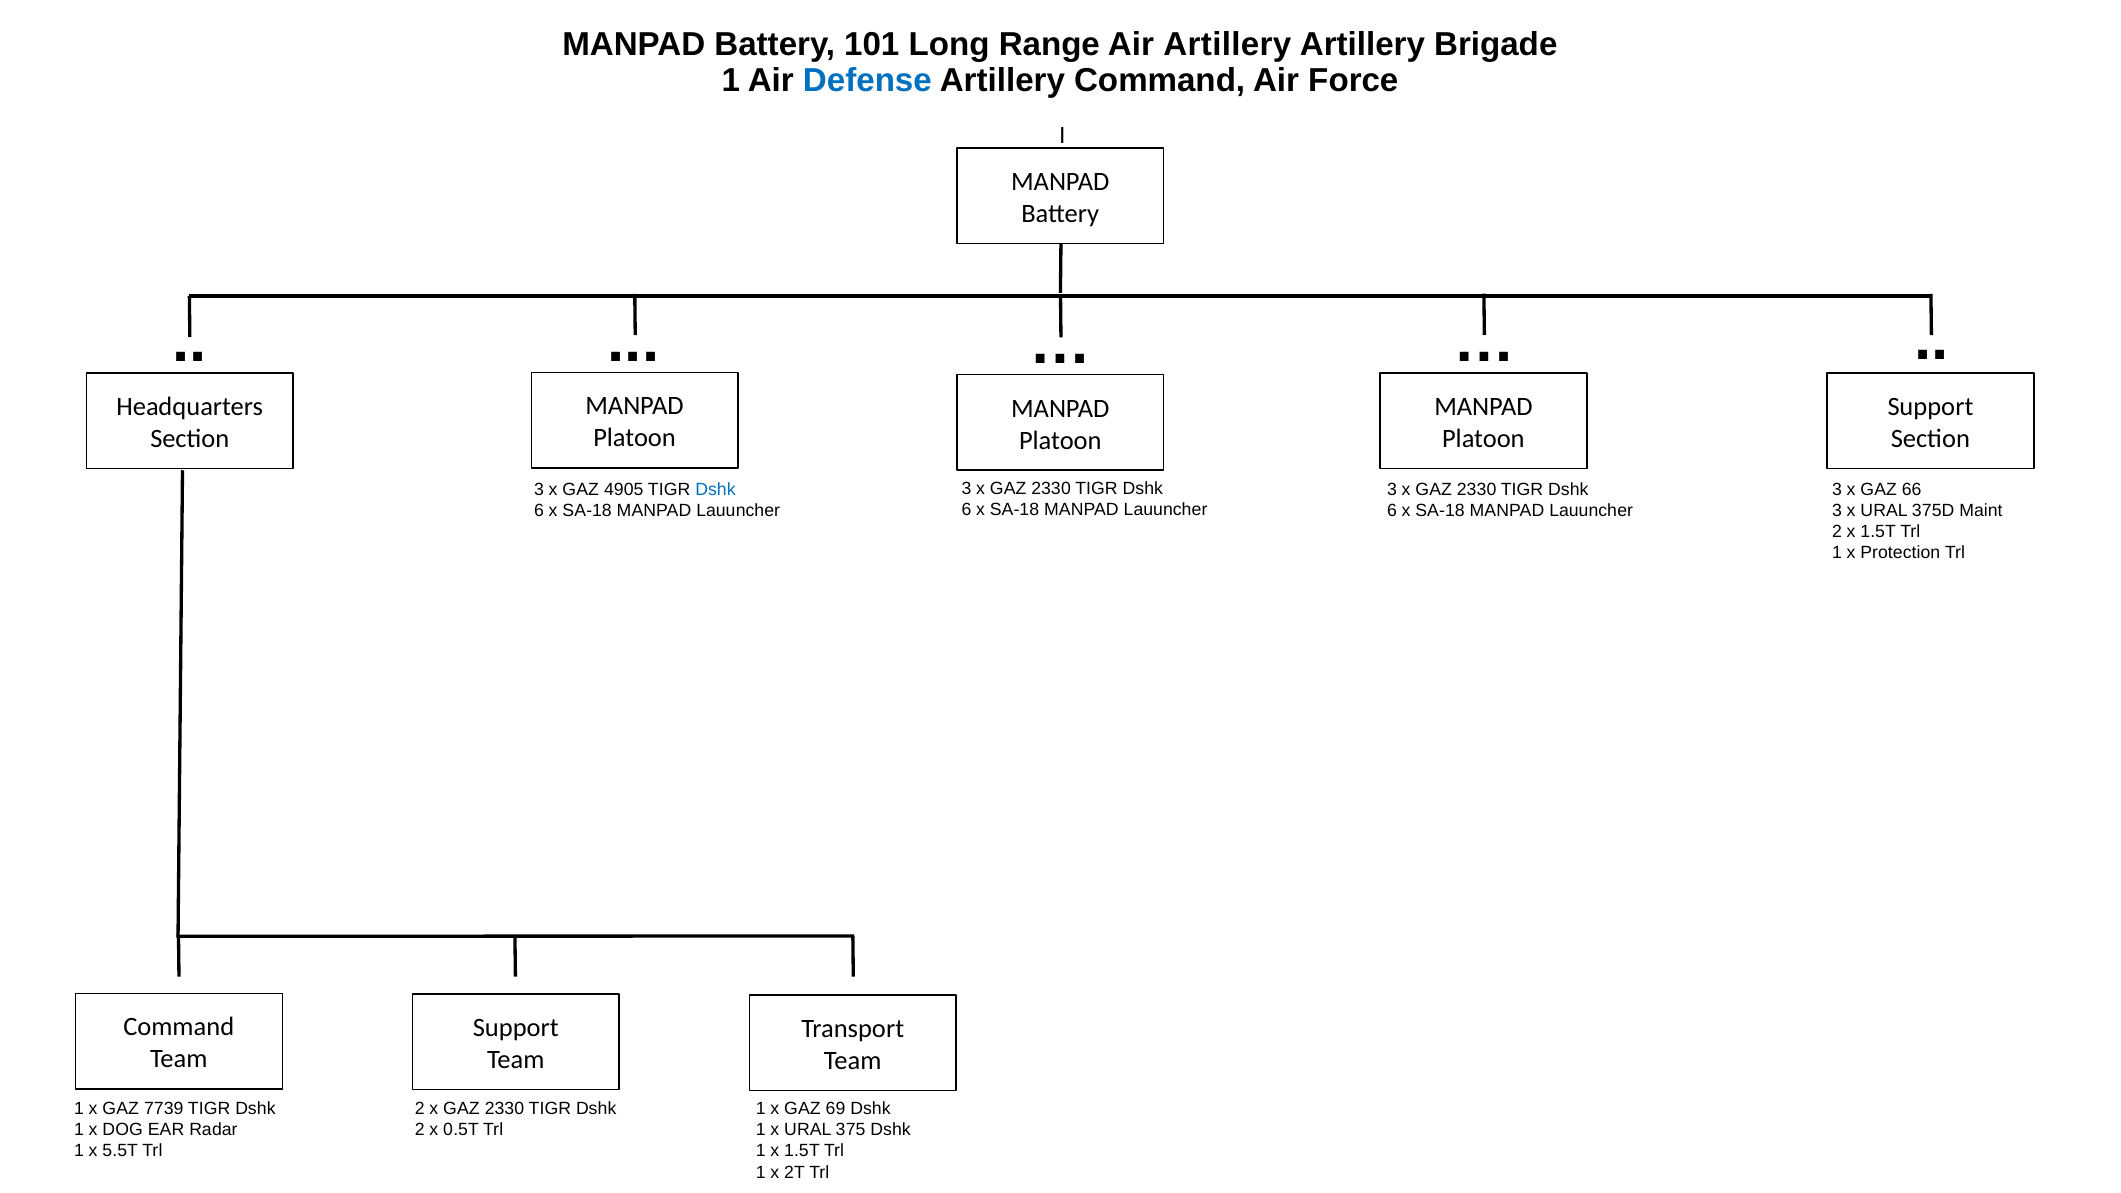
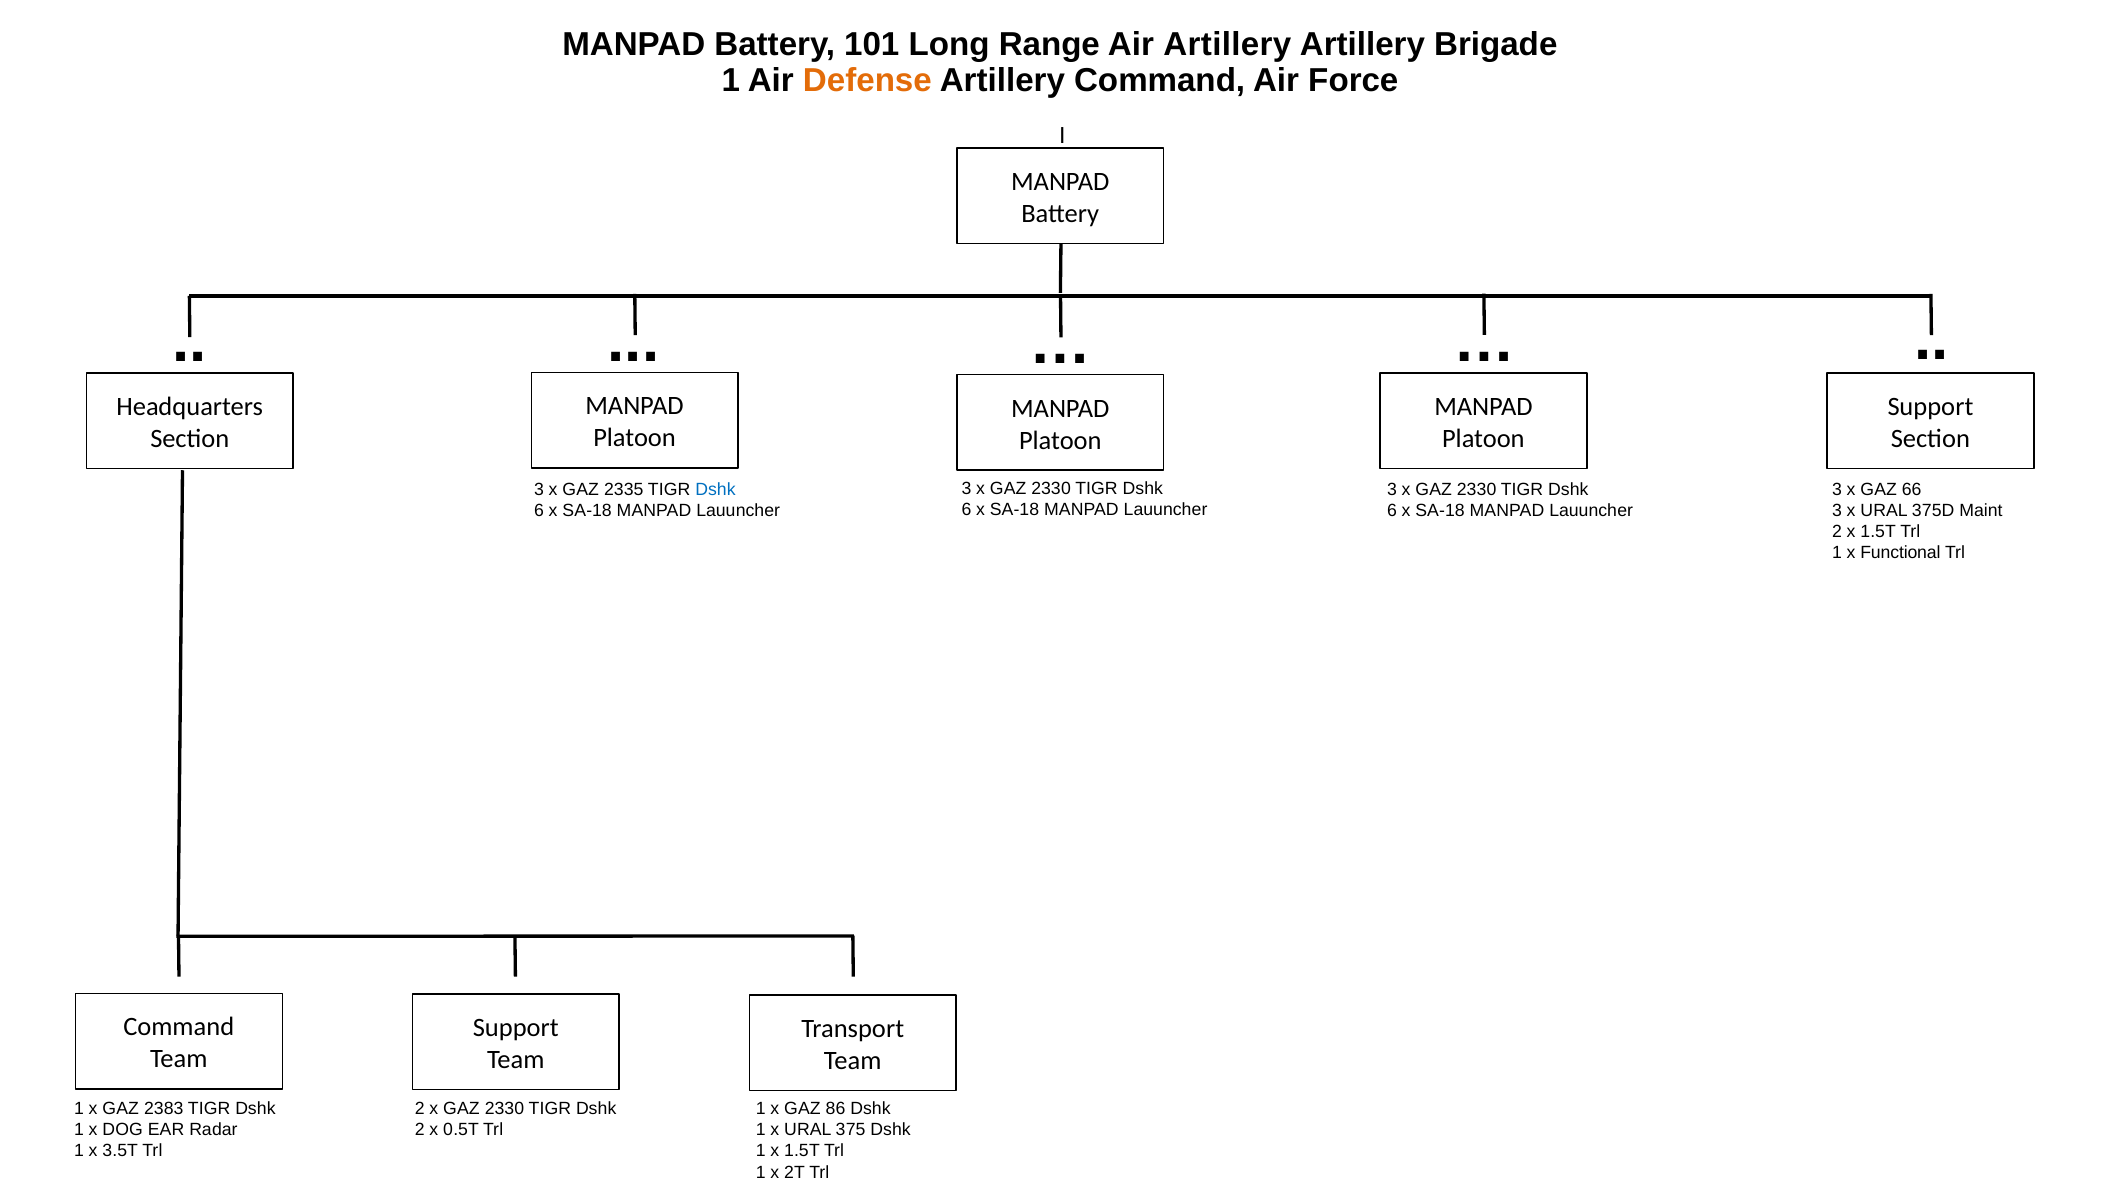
Defense colour: blue -> orange (867, 80)
4905: 4905 -> 2335 (624, 489)
Protection: Protection -> Functional (1900, 553)
7739: 7739 -> 2383 (164, 1109)
69: 69 -> 86 (836, 1109)
5.5T: 5.5T -> 3.5T (120, 1151)
